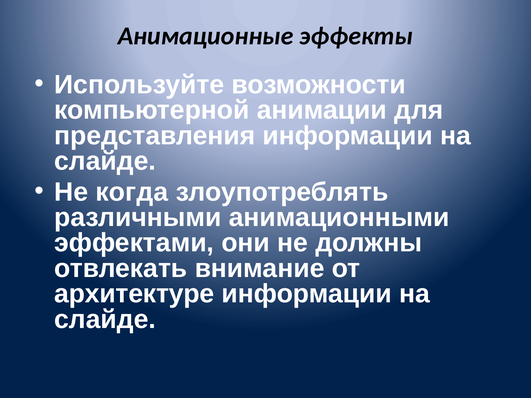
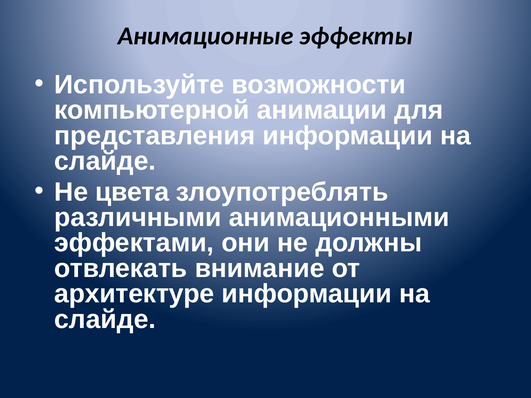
когда: когда -> цвета (132, 192)
